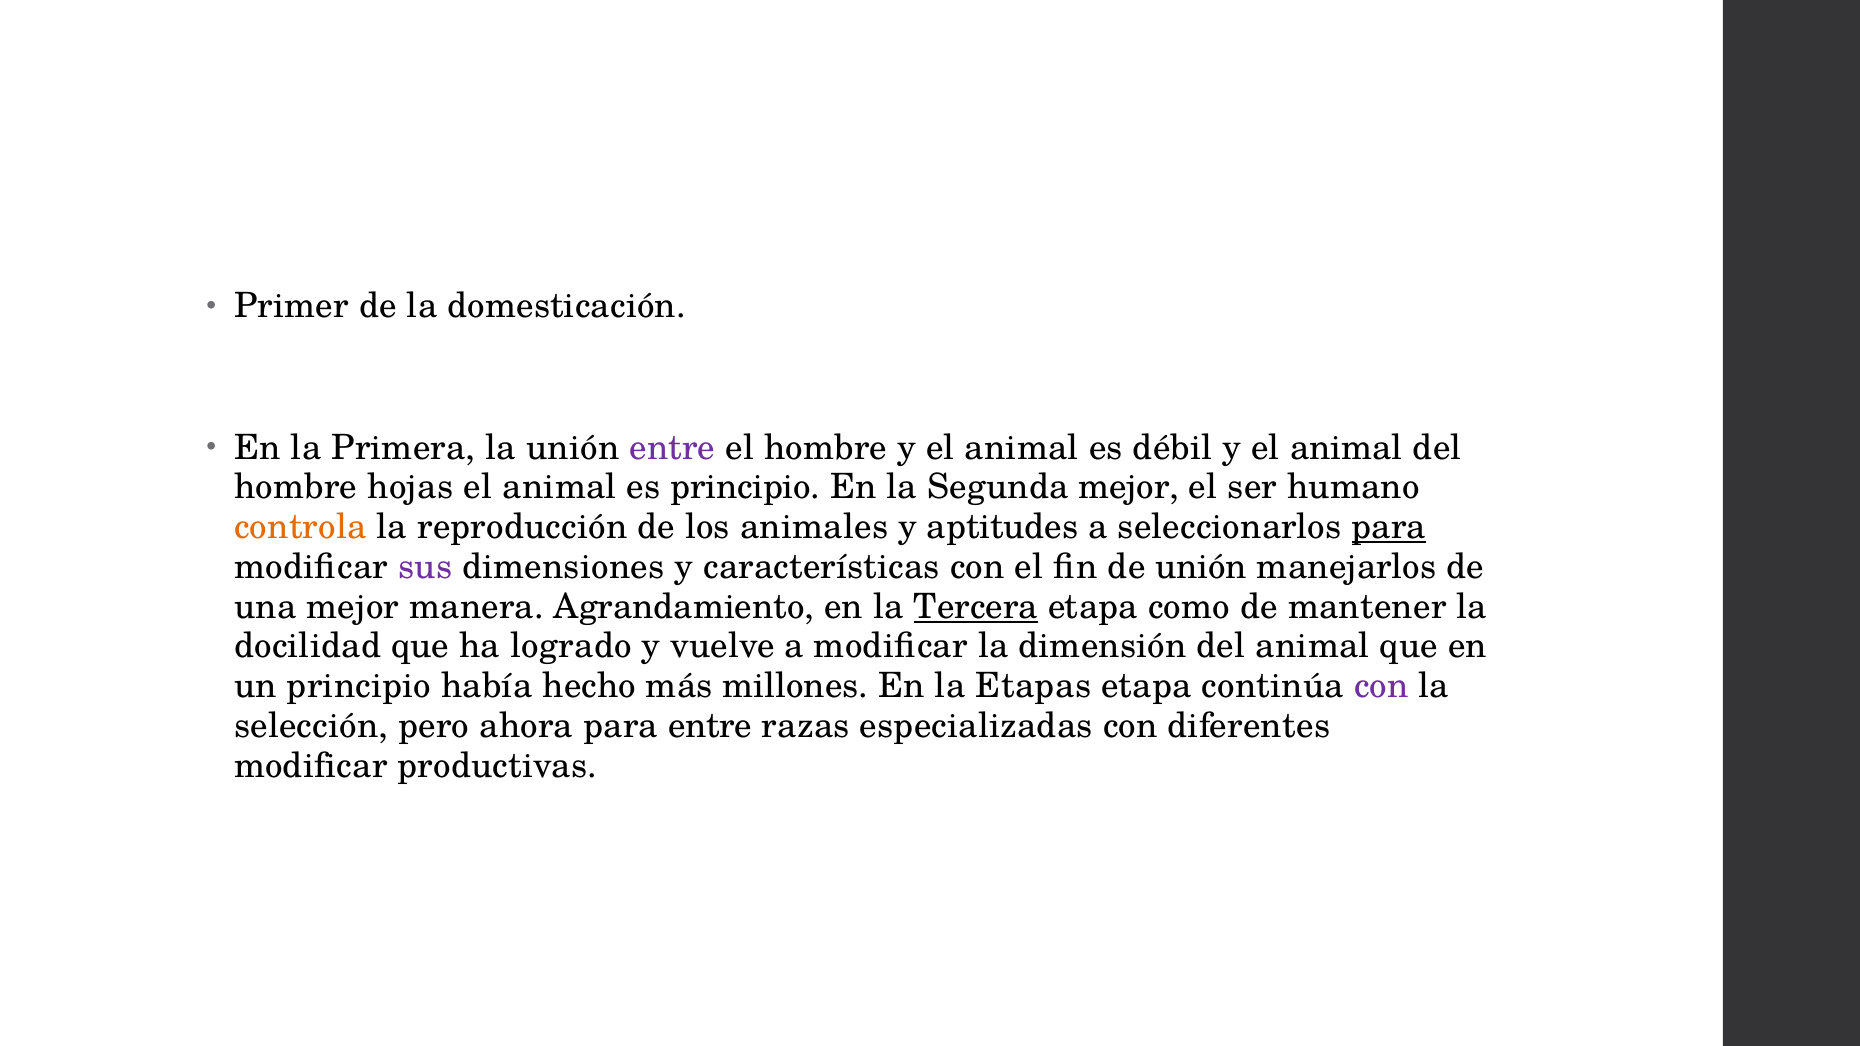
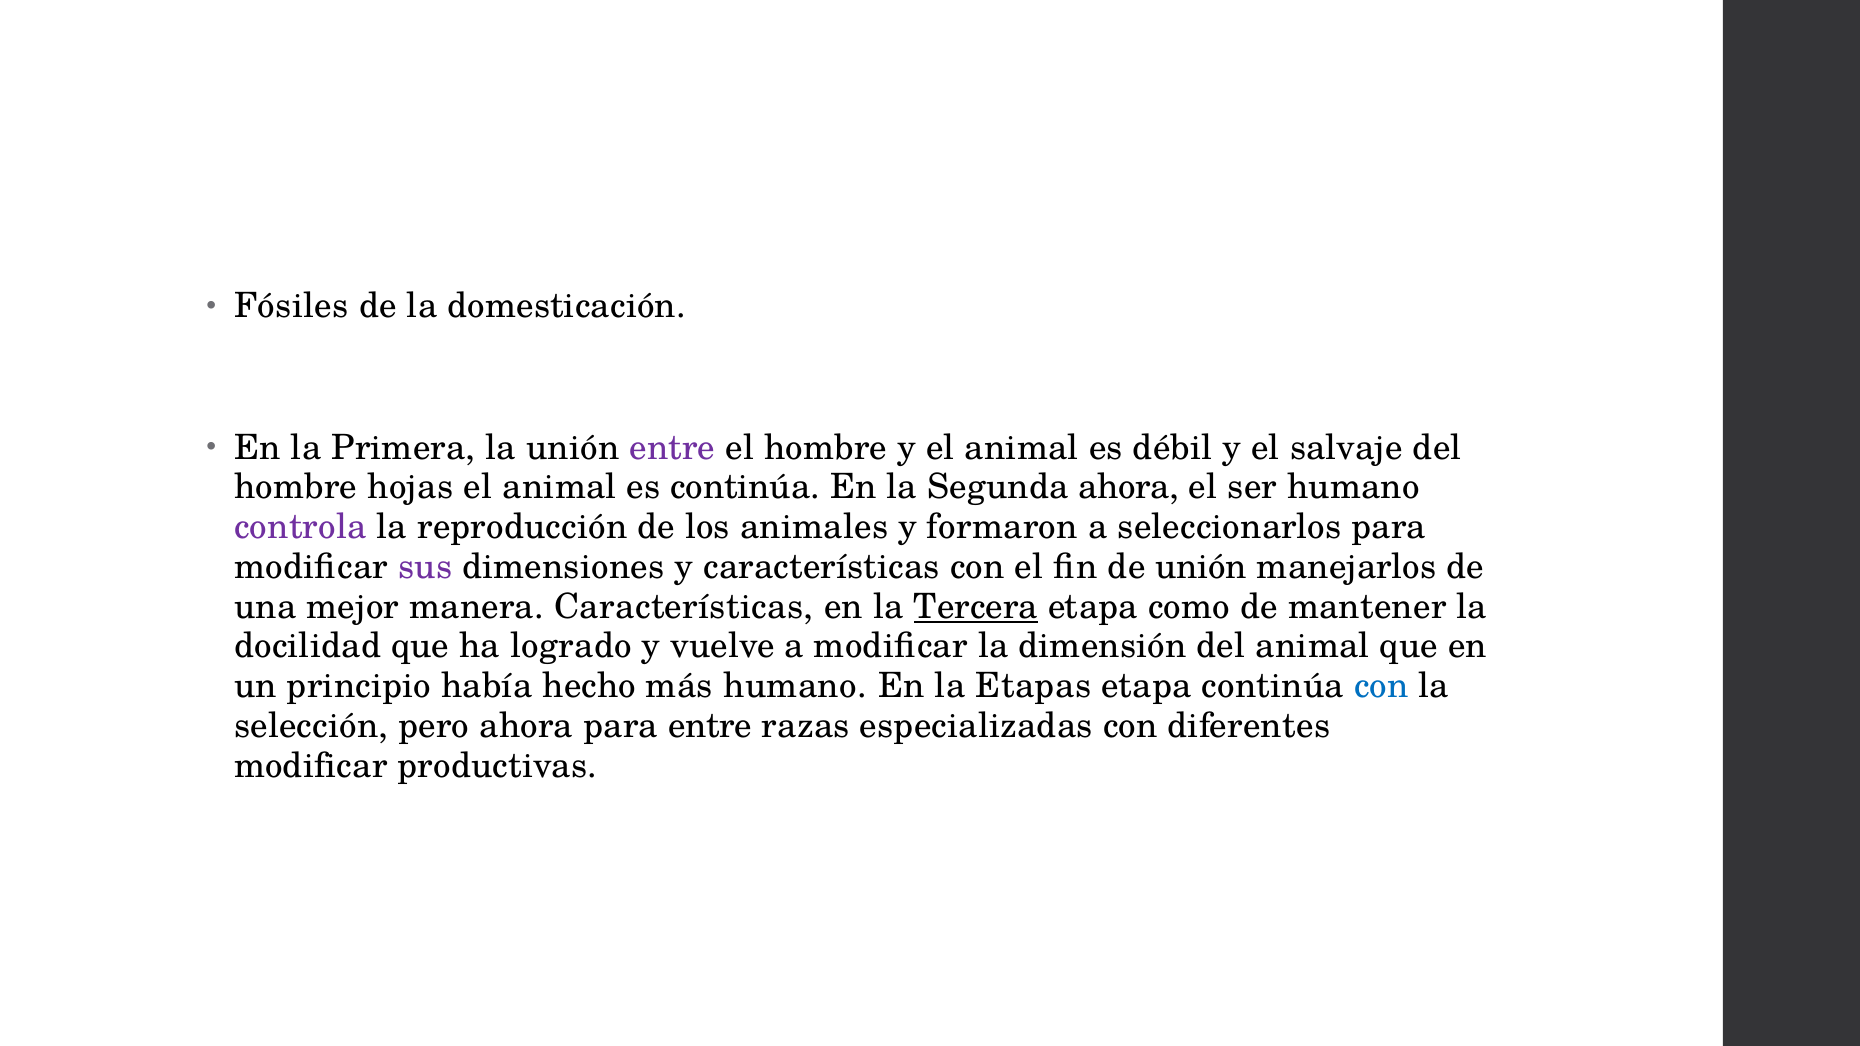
Primer: Primer -> Fósiles (292, 306)
débil y el animal: animal -> salvaje (1346, 448)
es principio: principio -> continúa (745, 488)
Segunda mejor: mejor -> ahora (1129, 488)
controla colour: orange -> purple (300, 527)
aptitudes: aptitudes -> formaron (1002, 527)
para underline: present -> none (1389, 527)
manera Agrandamiento: Agrandamiento -> Características (684, 607)
más millones: millones -> humano (795, 686)
con colour: purple -> blue (1381, 686)
